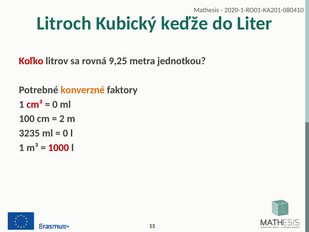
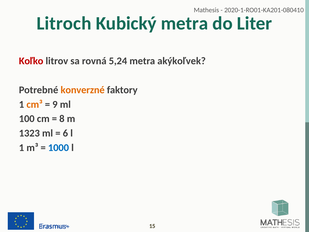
Kubický keďže: keďže -> metra (185, 23)
9,25: 9,25 -> 5,24 (118, 61)
jednotkou: jednotkou -> akýkoľvek (182, 61)
cm³ colour: red -> orange (34, 104)
0: 0 -> 9 (55, 104)
2: 2 -> 8 (62, 119)
3235: 3235 -> 1323 (29, 133)
0: 0 -> 6 (65, 133)
1000 colour: red -> blue (58, 148)
